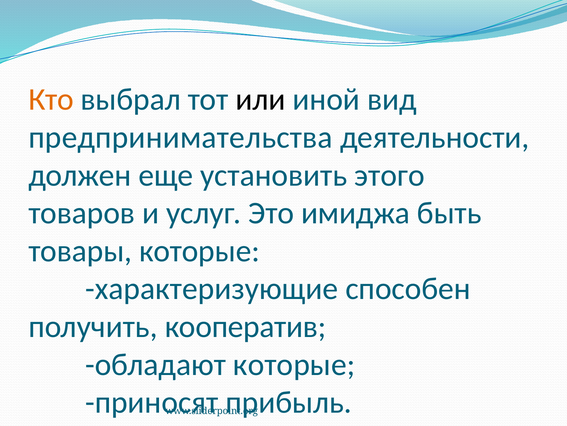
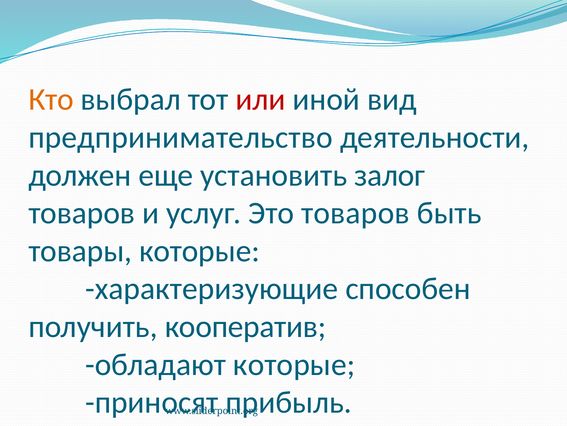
или colour: black -> red (260, 99)
предпринимательства: предпринимательства -> предпринимательство (181, 137)
этого: этого -> залог (390, 175)
Это имиджа: имиджа -> товаров (355, 213)
